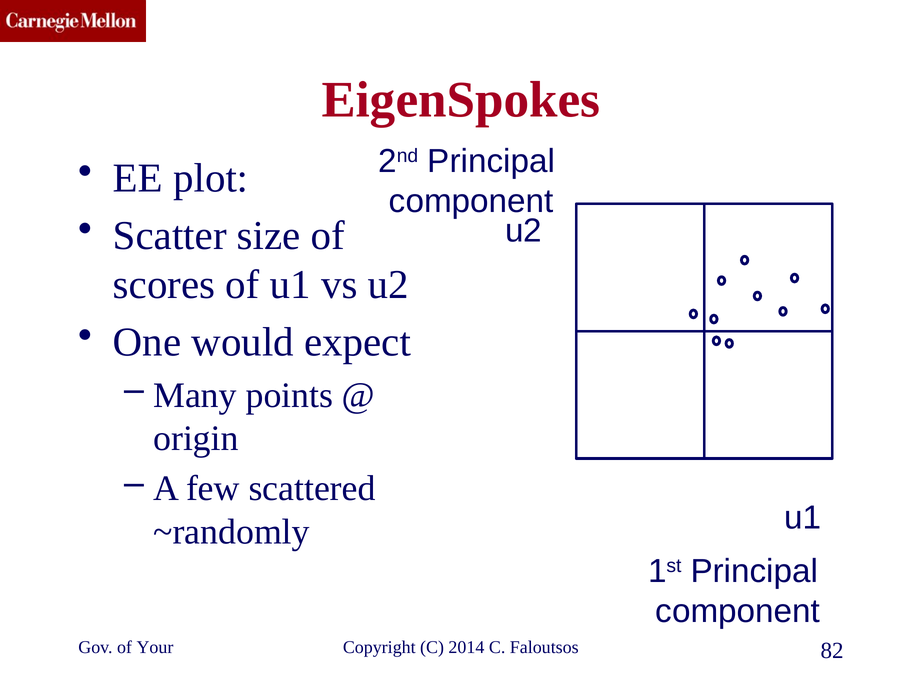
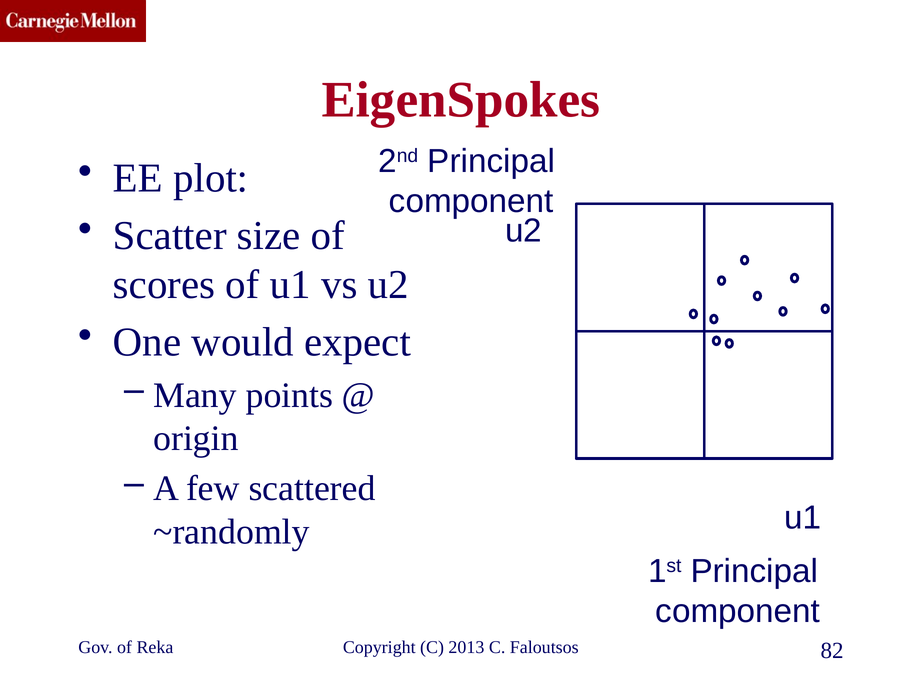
Your: Your -> Reka (155, 647)
2014: 2014 -> 2013 (466, 647)
